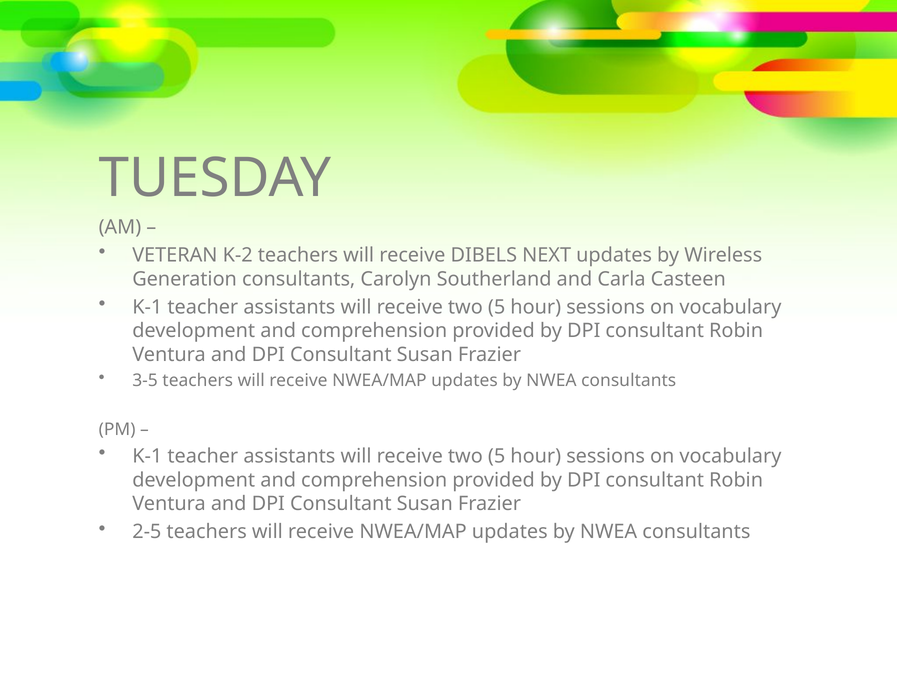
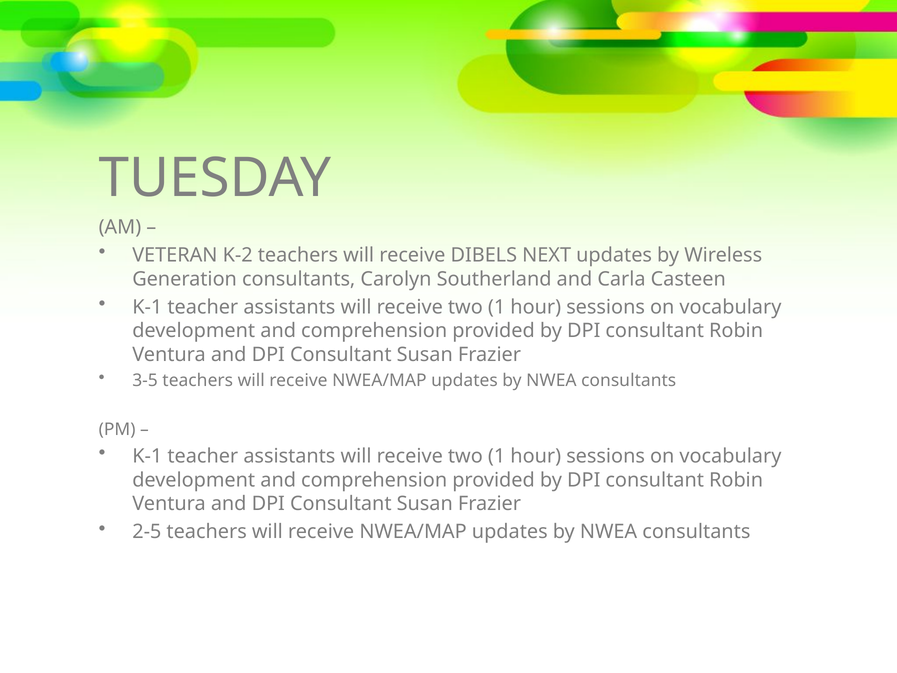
5: 5 -> 1 (497, 307)
5: 5 -> 1 (497, 456)
